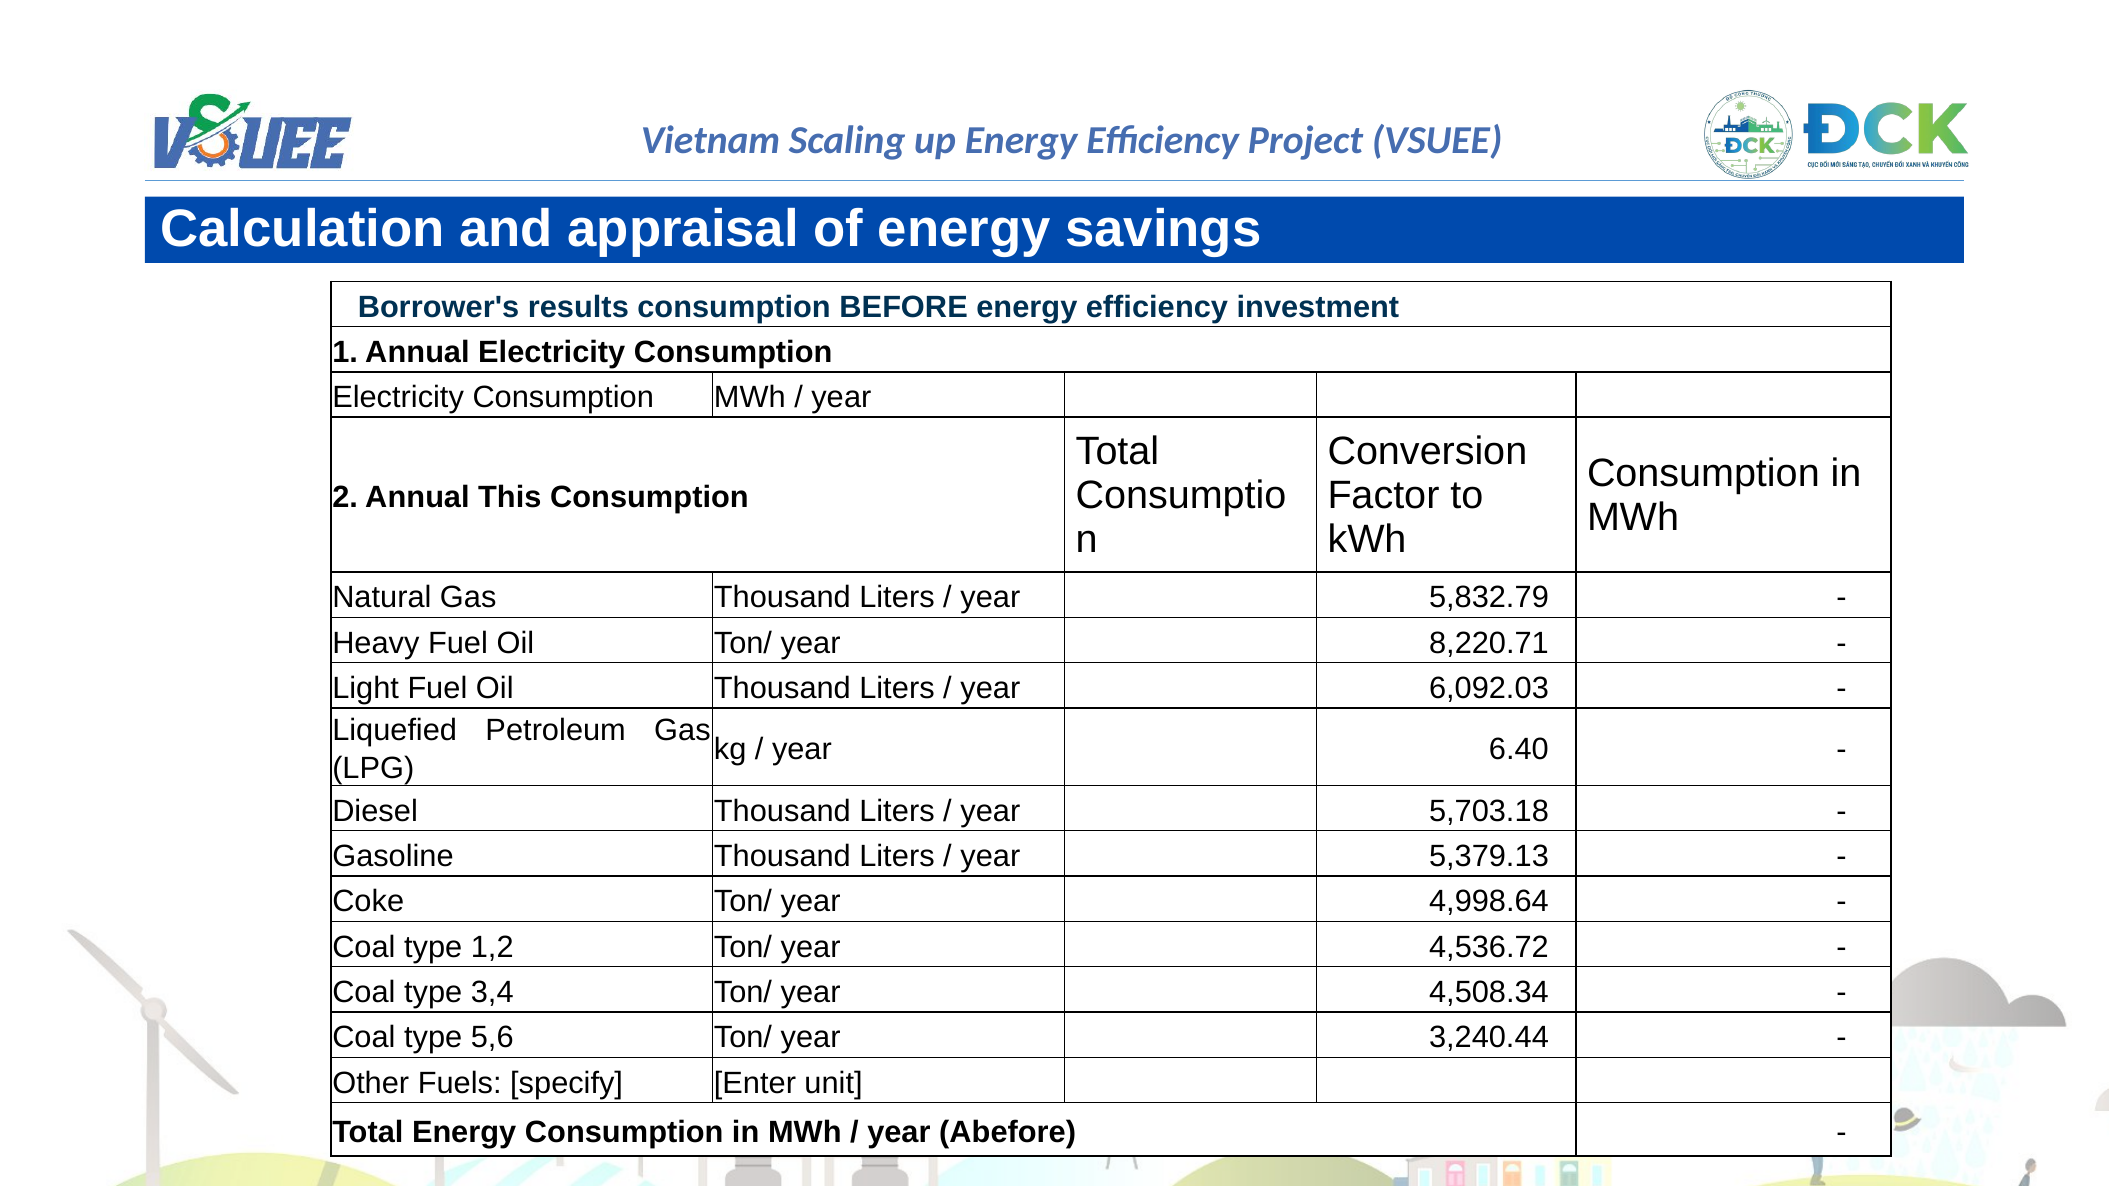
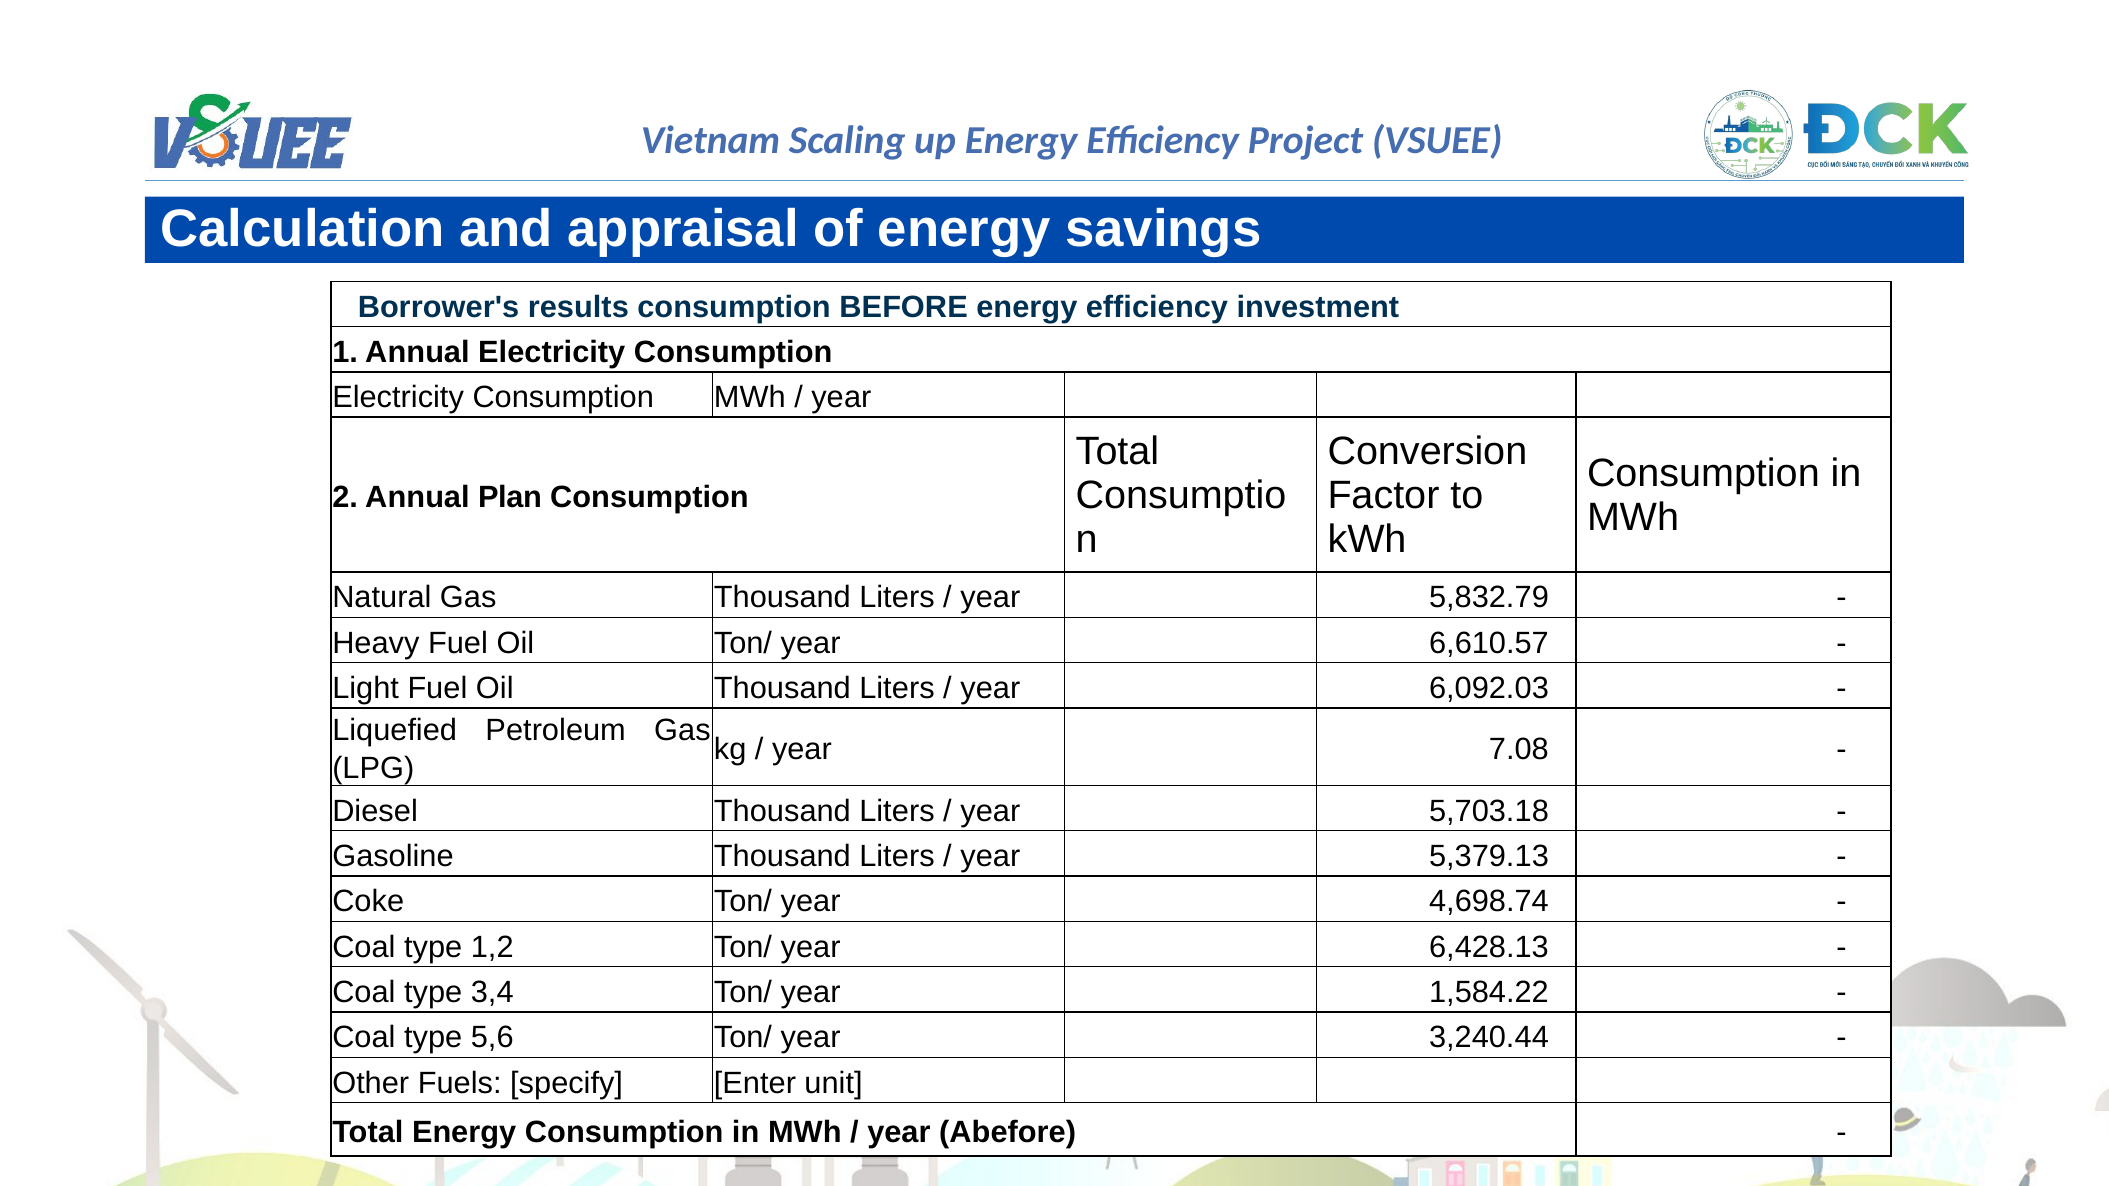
This: This -> Plan (510, 498)
8,220.71: 8,220.71 -> 6,610.57 (1489, 643)
6.40: 6.40 -> 7.08 (1519, 750)
4,998.64: 4,998.64 -> 4,698.74 (1489, 902)
4,536.72: 4,536.72 -> 6,428.13 (1489, 947)
4,508.34: 4,508.34 -> 1,584.22 (1489, 993)
